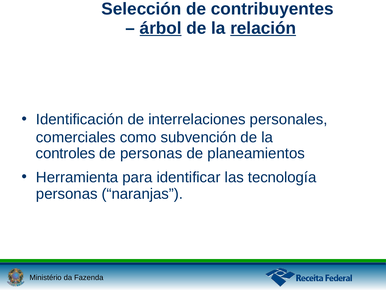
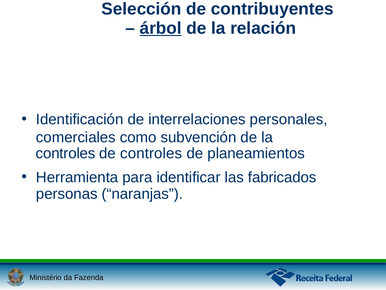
relación underline: present -> none (263, 28)
de personas: personas -> controles (151, 153)
tecnología: tecnología -> fabricados (282, 177)
